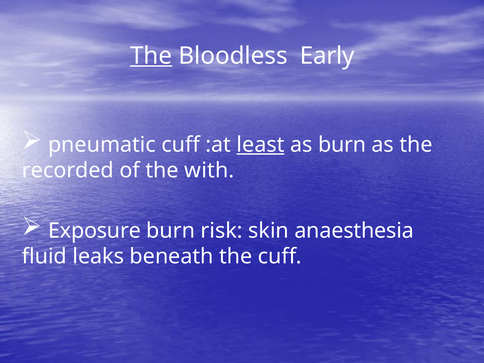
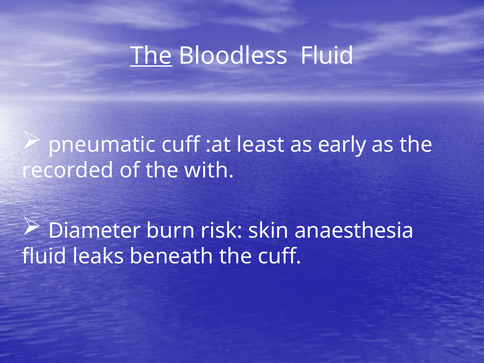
Bloodless Early: Early -> Fluid (327, 56)
least underline: present -> none (261, 145)
as burn: burn -> early (342, 145)
Exposure: Exposure -> Diameter (95, 231)
